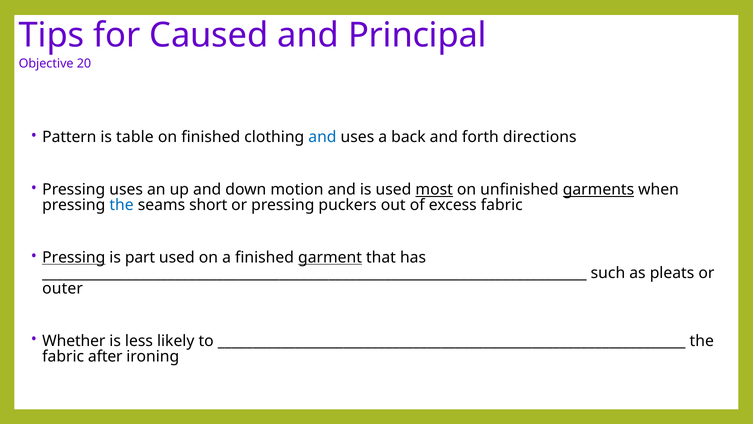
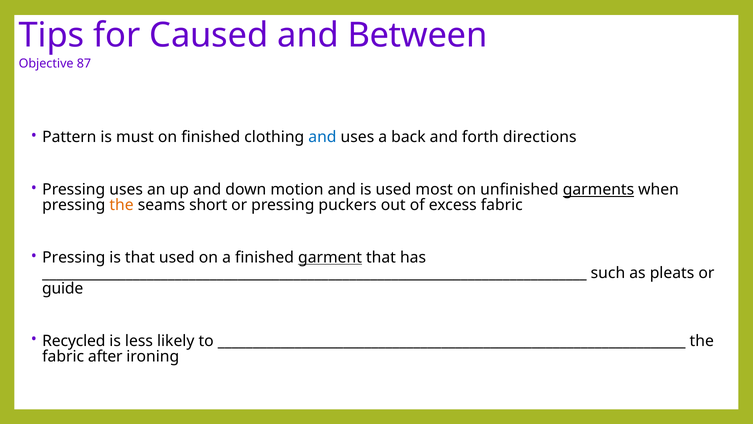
Principal: Principal -> Between (418, 36)
20: 20 -> 87 (84, 64)
table: table -> must (135, 137)
most underline: present -> none (434, 189)
the colour: blue -> orange (122, 205)
Pressing underline: present -> none (74, 257)
is part: part -> that (140, 257)
outer: outer -> guide (63, 288)
Whether: Whether -> Recycled (74, 341)
